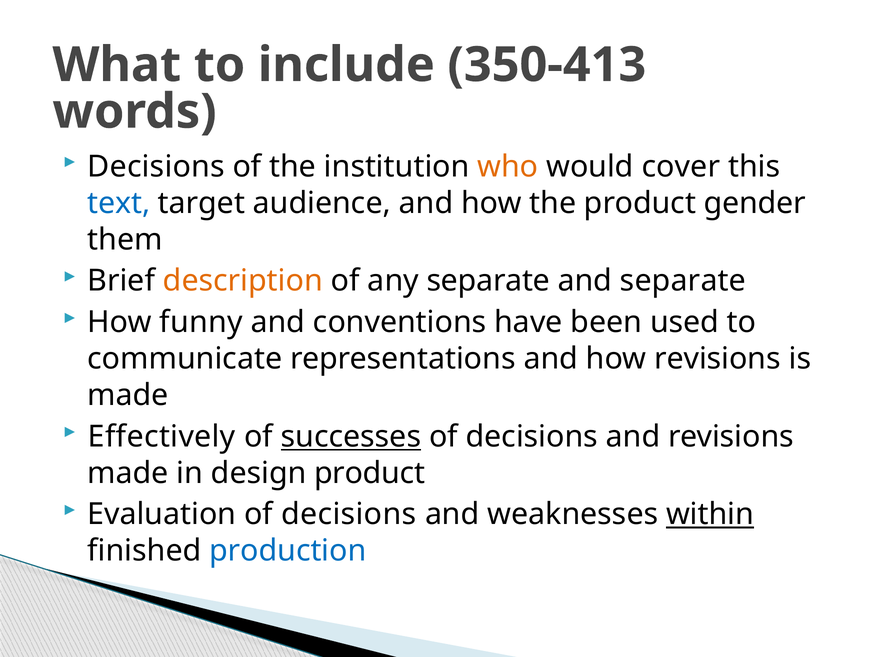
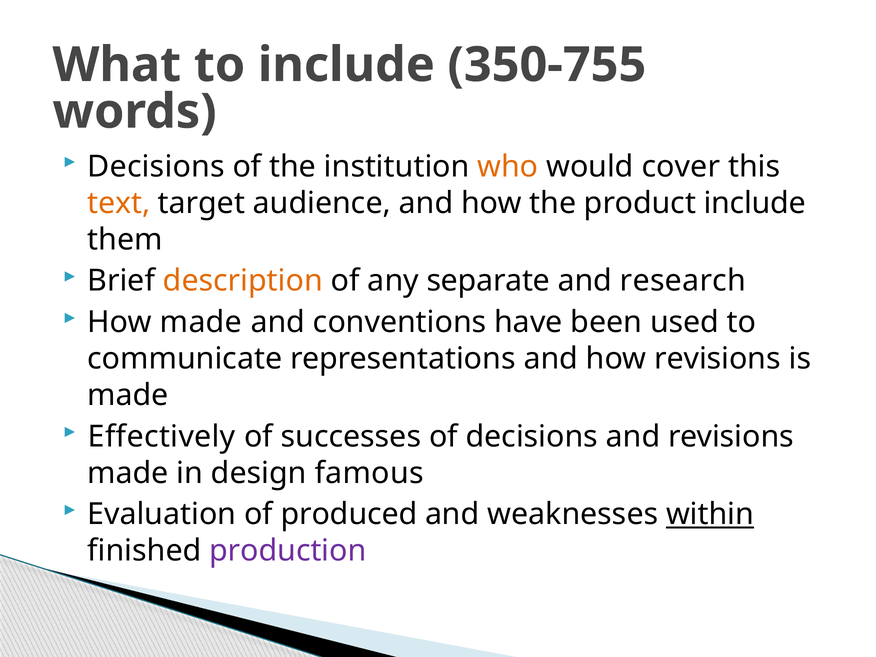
350-413: 350-413 -> 350-755 (547, 65)
text colour: blue -> orange (119, 203)
product gender: gender -> include (755, 203)
and separate: separate -> research (683, 281)
How funny: funny -> made (201, 322)
successes underline: present -> none (351, 437)
design product: product -> famous (369, 473)
Evaluation of decisions: decisions -> produced (349, 514)
production colour: blue -> purple (288, 551)
